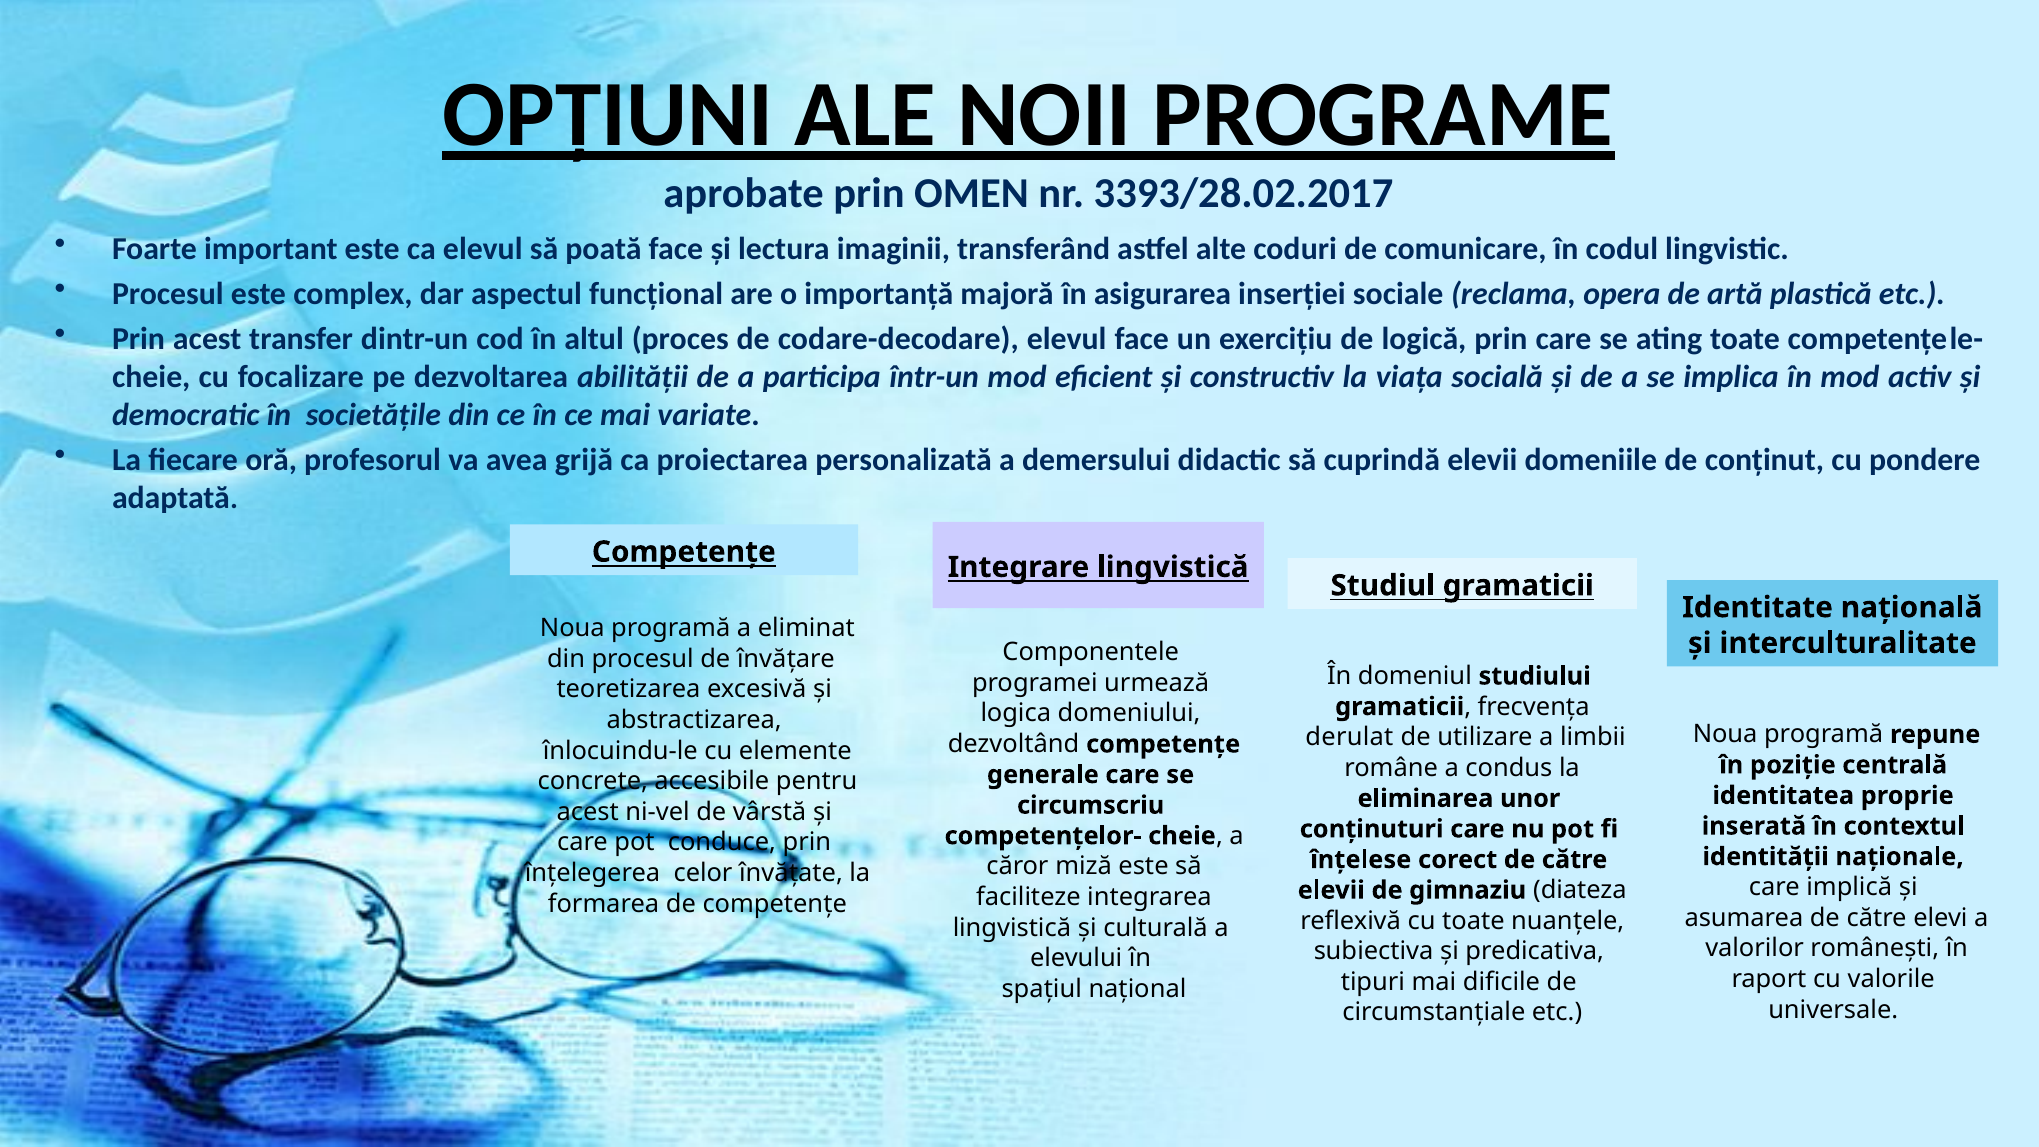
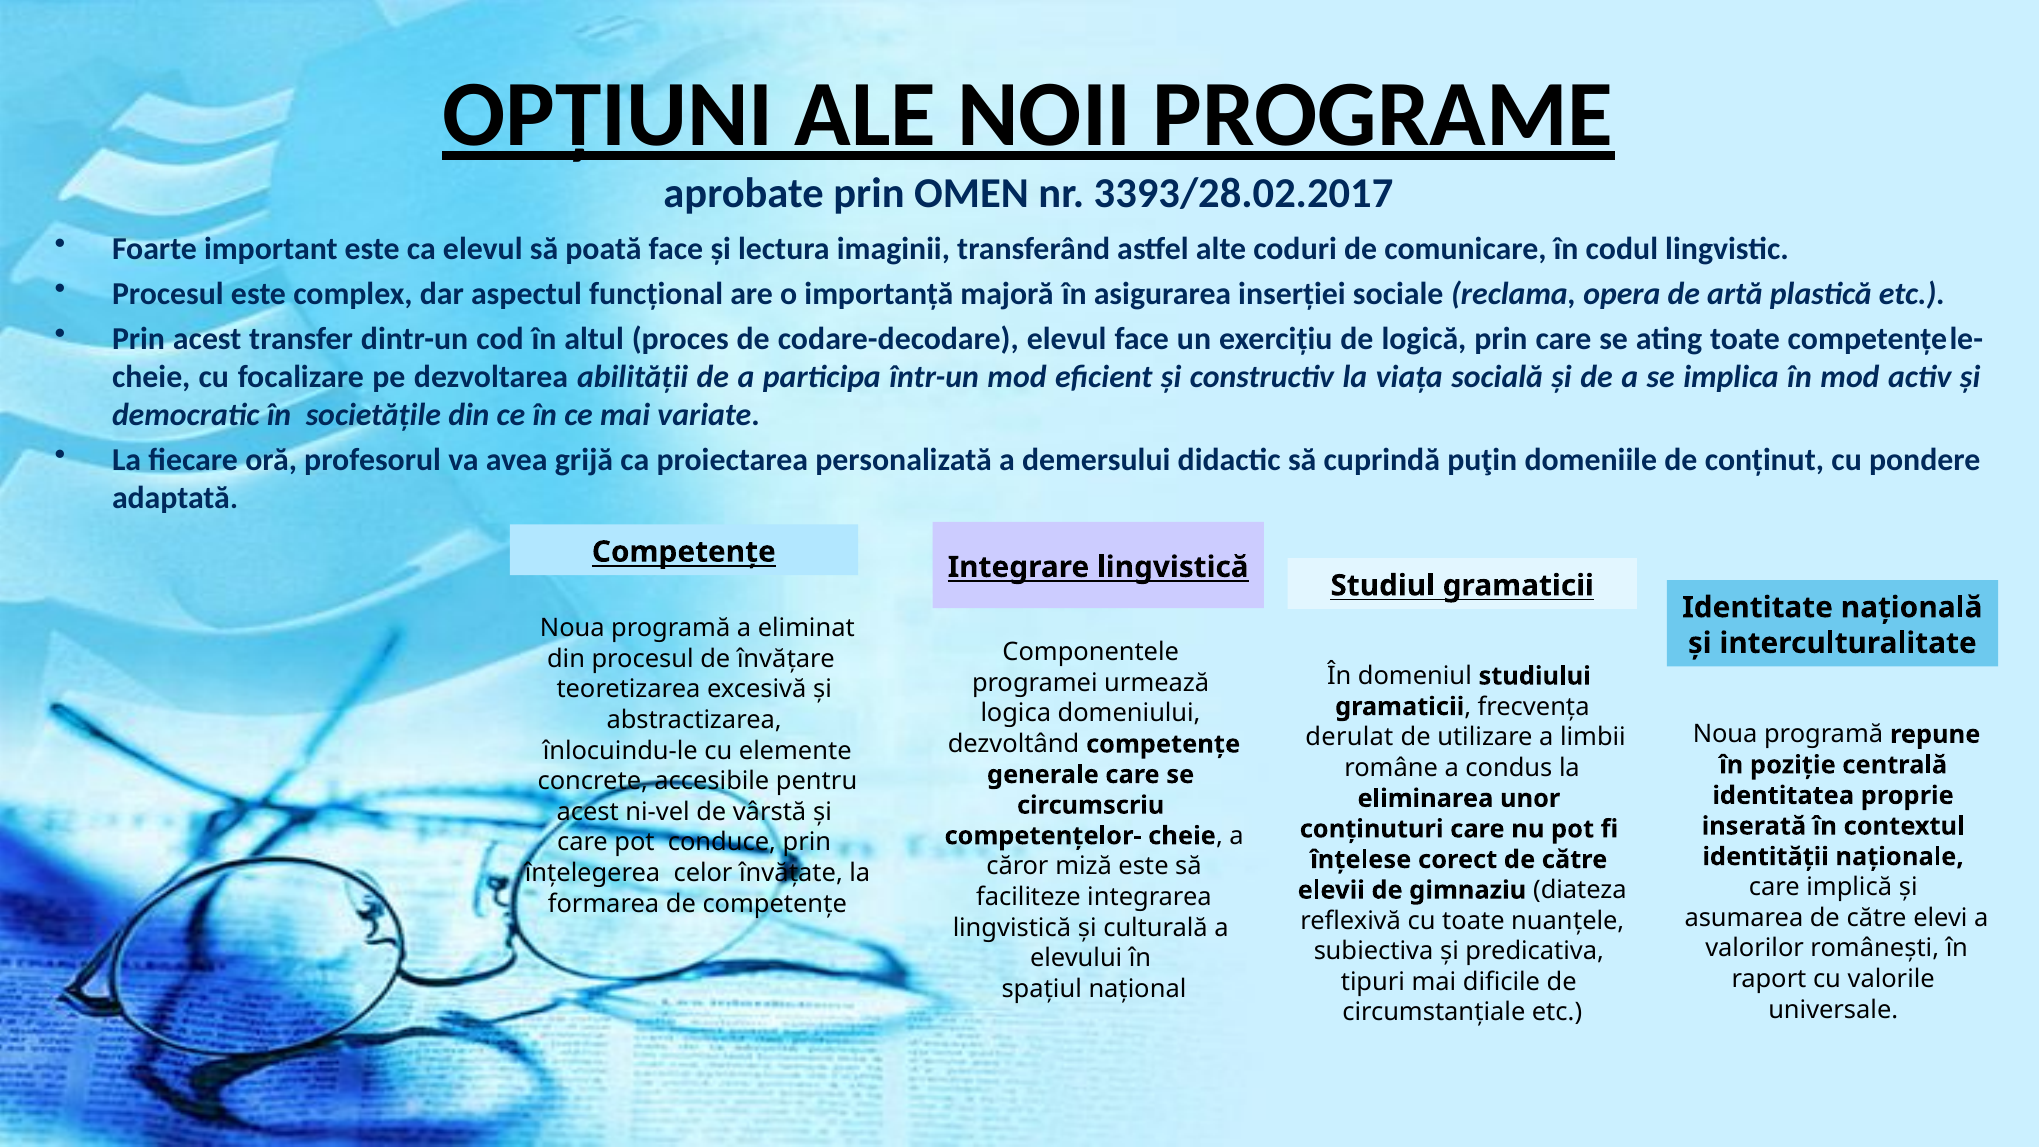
cuprindă elevii: elevii -> puţin (1482, 460)
